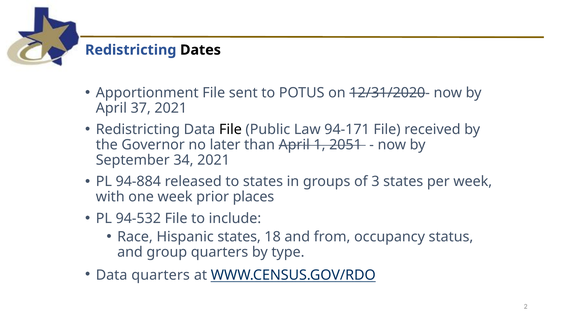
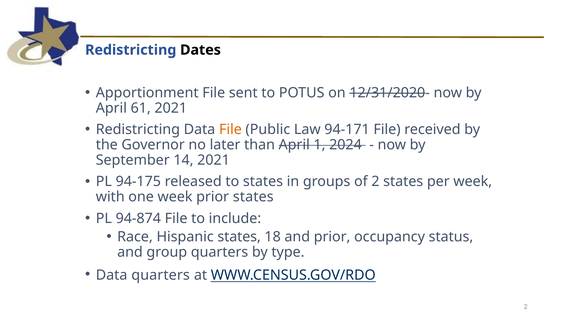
37: 37 -> 61 (141, 108)
File colour: black -> orange (230, 129)
2051: 2051 -> 2024 (345, 145)
34: 34 -> 14 (183, 160)
94-884: 94-884 -> 94-175 (138, 182)
of 3: 3 -> 2 (375, 182)
prior places: places -> states (253, 197)
94-532: 94-532 -> 94-874 (138, 218)
and from: from -> prior (332, 237)
